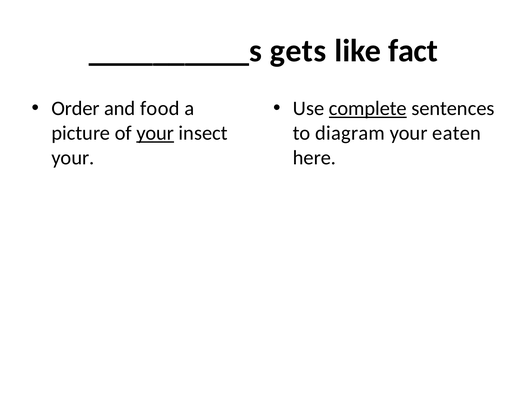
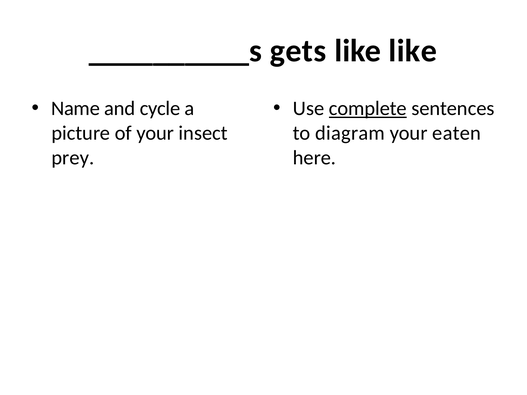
like fact: fact -> like (413, 51)
Order: Order -> Name (75, 109)
food: food -> cycle (160, 109)
your underline: present -> none (155, 133)
your: your -> prey (73, 158)
